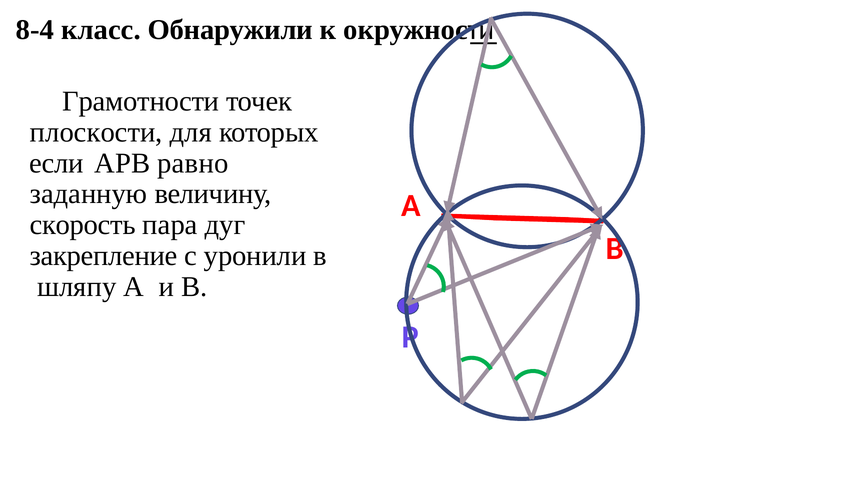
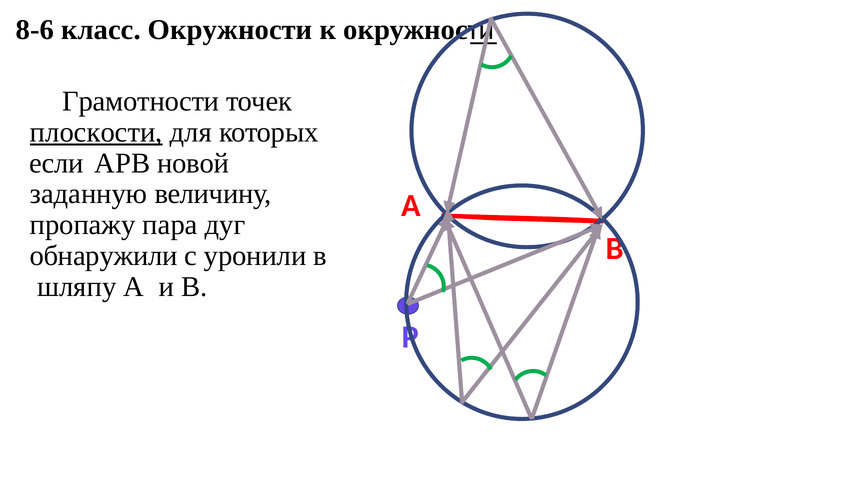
8-4: 8-4 -> 8-6 (35, 30)
класс Обнаружили: Обнаружили -> Окружности (230, 30)
плоскости underline: none -> present (96, 132)
равно: равно -> новой (193, 163)
скорость: скорость -> пропажу (83, 225)
закрепление: закрепление -> обнаружили (104, 256)
